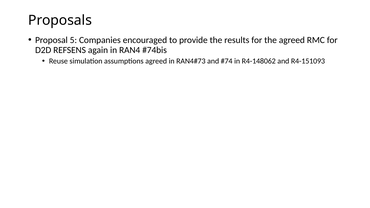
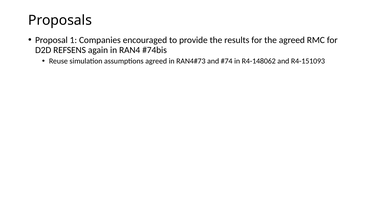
5: 5 -> 1 (73, 40)
